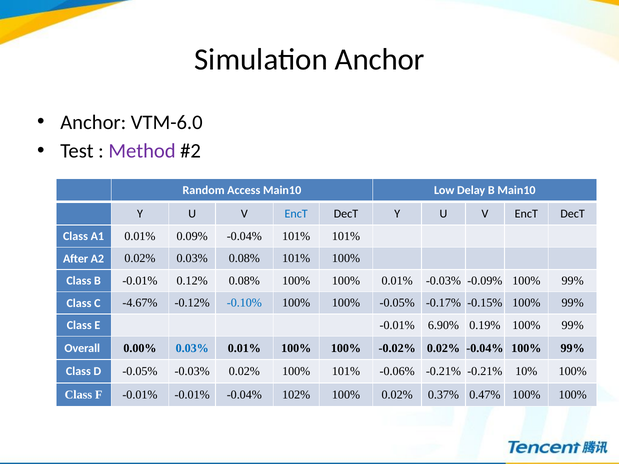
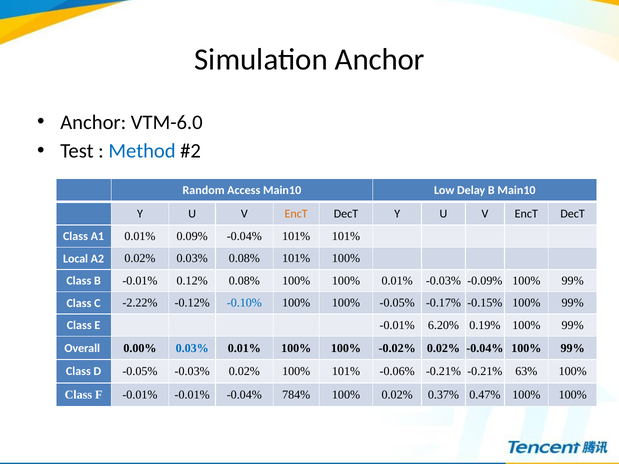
Method colour: purple -> blue (142, 151)
EncT colour: blue -> orange (296, 214)
After: After -> Local (76, 259)
-4.67%: -4.67% -> -2.22% (140, 303)
6.90%: 6.90% -> 6.20% (443, 325)
10%: 10% -> 63% (526, 372)
102%: 102% -> 784% (296, 395)
